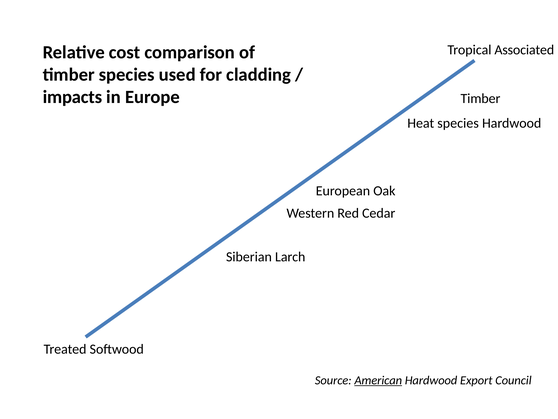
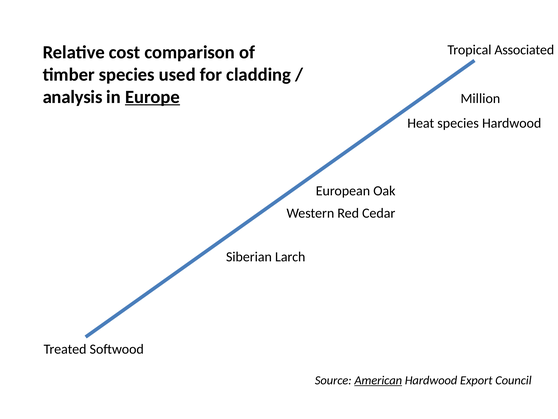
impacts: impacts -> analysis (73, 97)
Europe underline: none -> present (152, 97)
Timber: Timber -> Million (480, 98)
